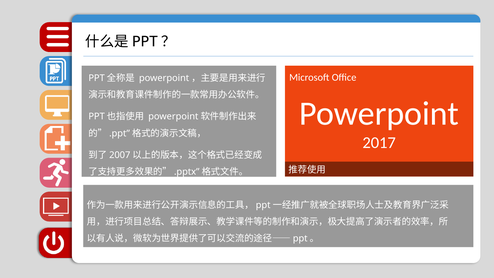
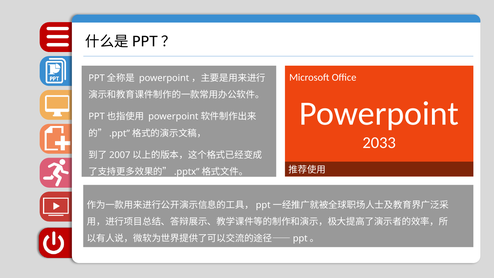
2017: 2017 -> 2033 (379, 143)
